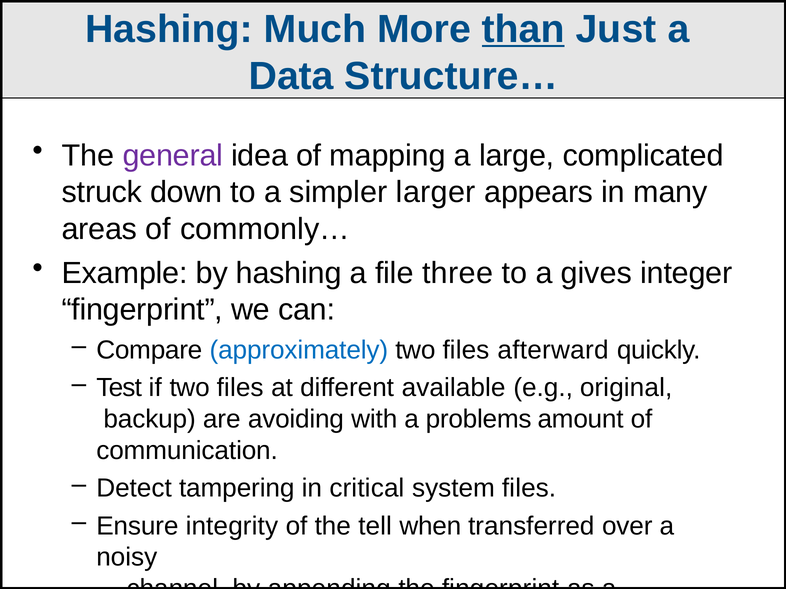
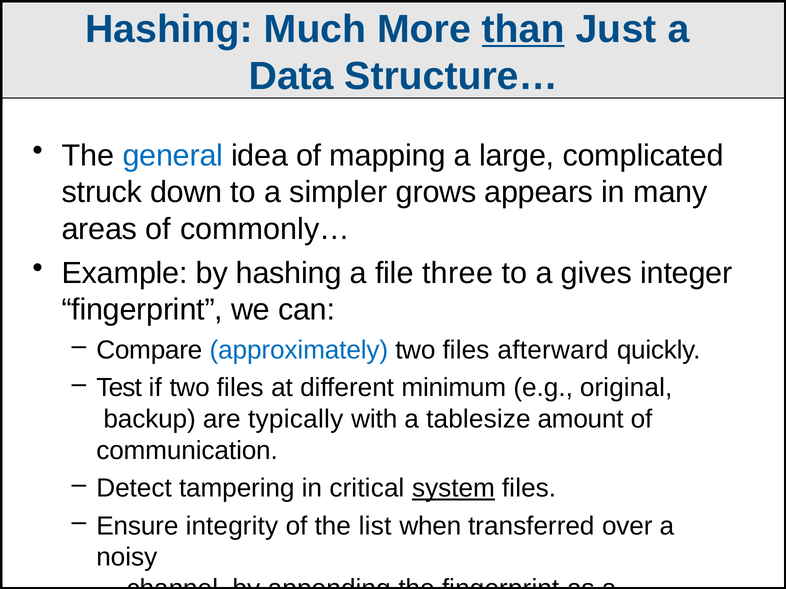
general colour: purple -> blue (173, 156)
larger: larger -> grows (436, 193)
available: available -> minimum (454, 388)
avoiding: avoiding -> typically (296, 419)
problems: problems -> tablesize (478, 419)
system underline: none -> present (453, 489)
tell: tell -> list (375, 526)
